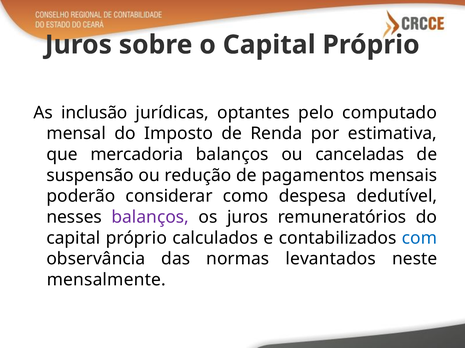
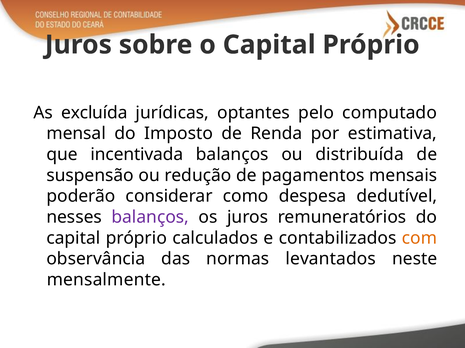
inclusão: inclusão -> excluída (94, 113)
mercadoria: mercadoria -> incentivada (137, 155)
canceladas: canceladas -> distribuída (360, 155)
com colour: blue -> orange (420, 238)
